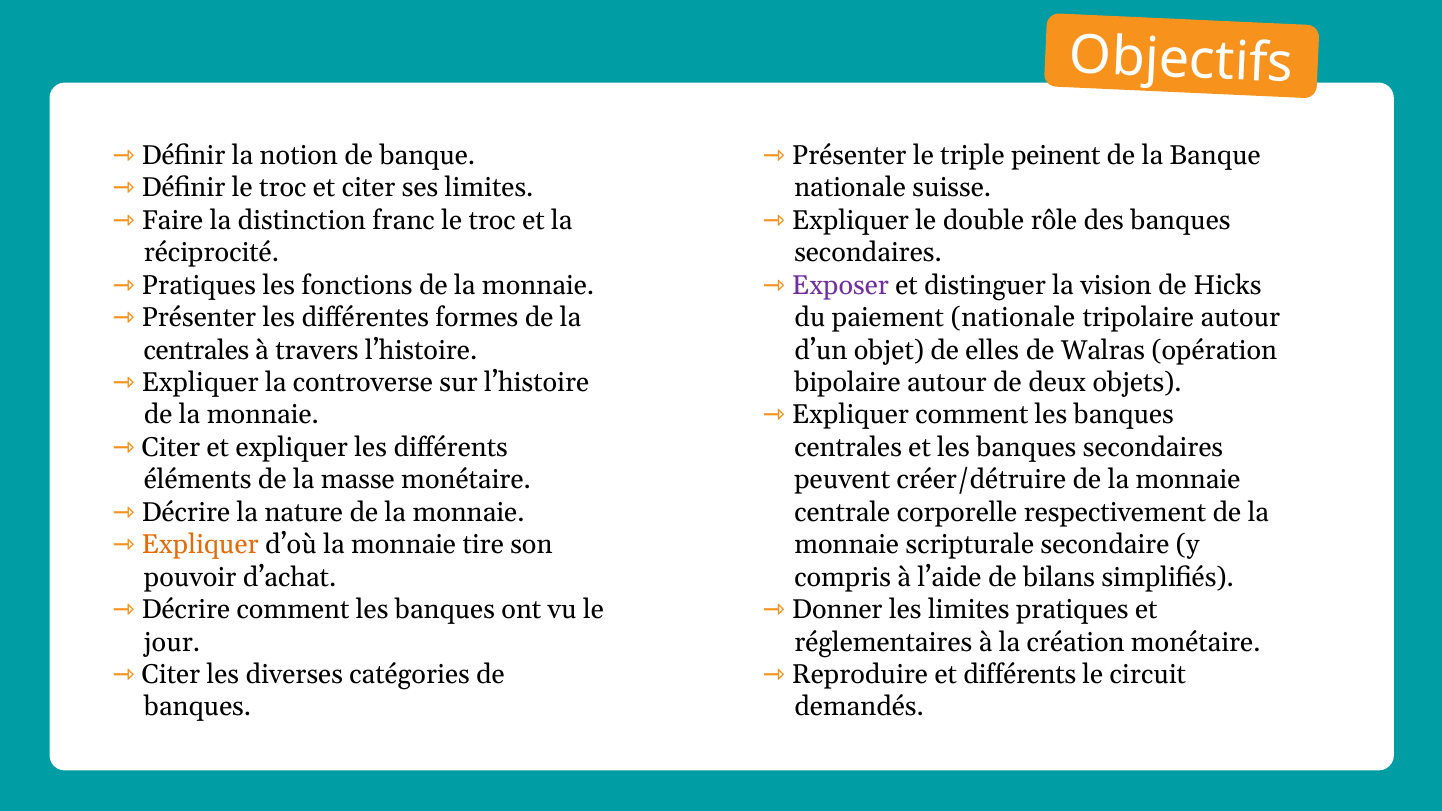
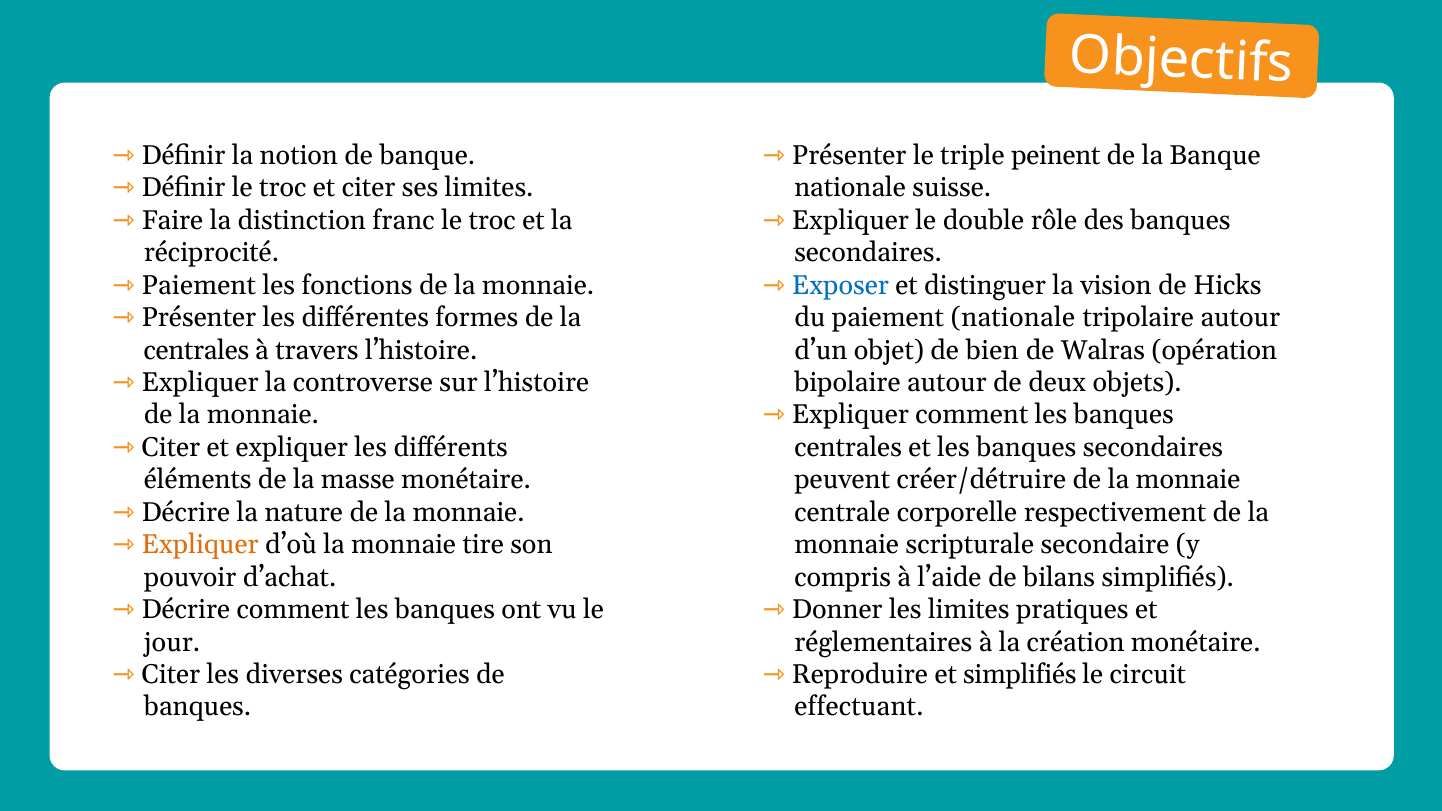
Pratiques: Pratiques -> Paiement (199, 285)
Exposer colour: purple -> blue (840, 285)
elles: elles -> bien (992, 350)
et différents: différents -> simplifiés (1020, 675)
demandés: demandés -> effectuant (859, 707)
